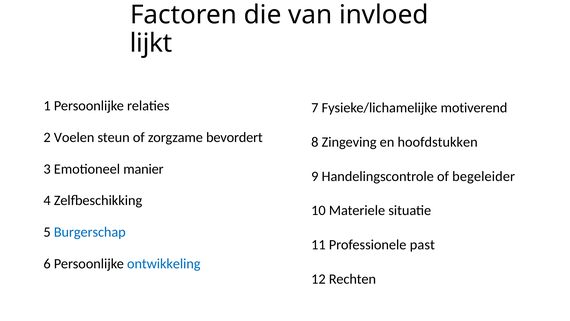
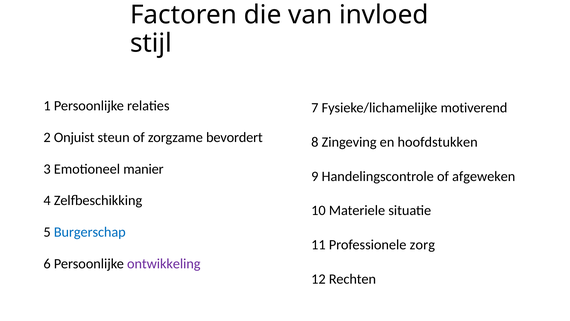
lijkt: lijkt -> stijl (151, 43)
Voelen: Voelen -> Onjuist (74, 137)
begeleider: begeleider -> afgeweken (484, 176)
past: past -> zorg (422, 245)
ontwikkeling colour: blue -> purple (164, 264)
